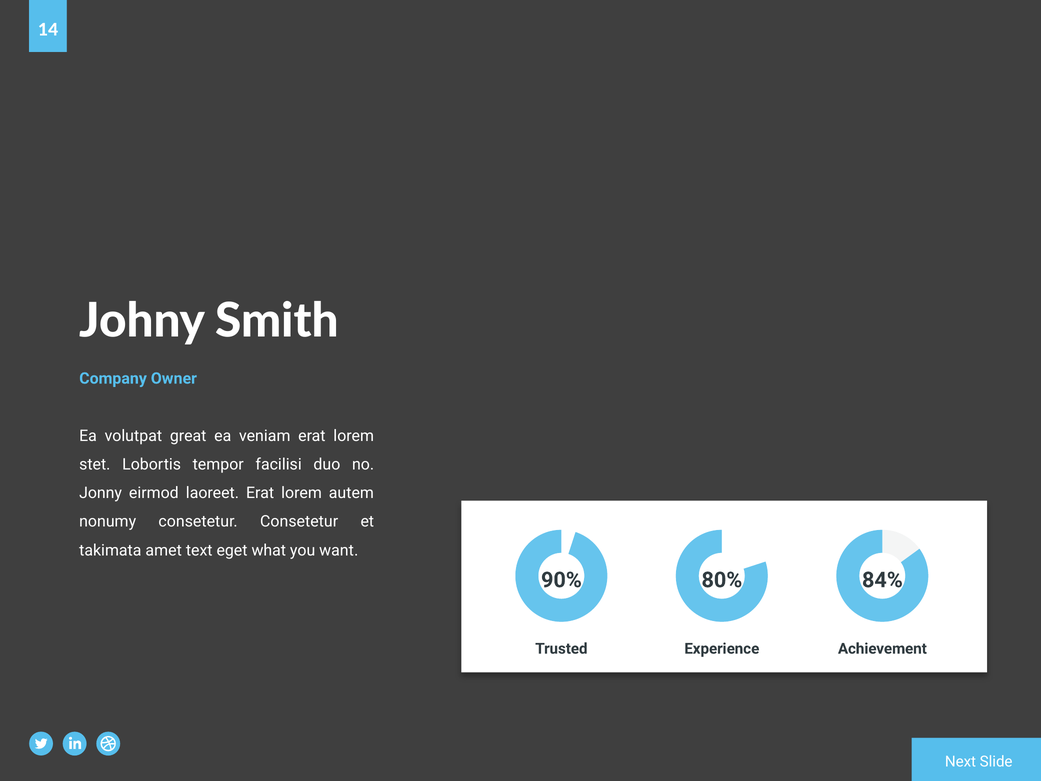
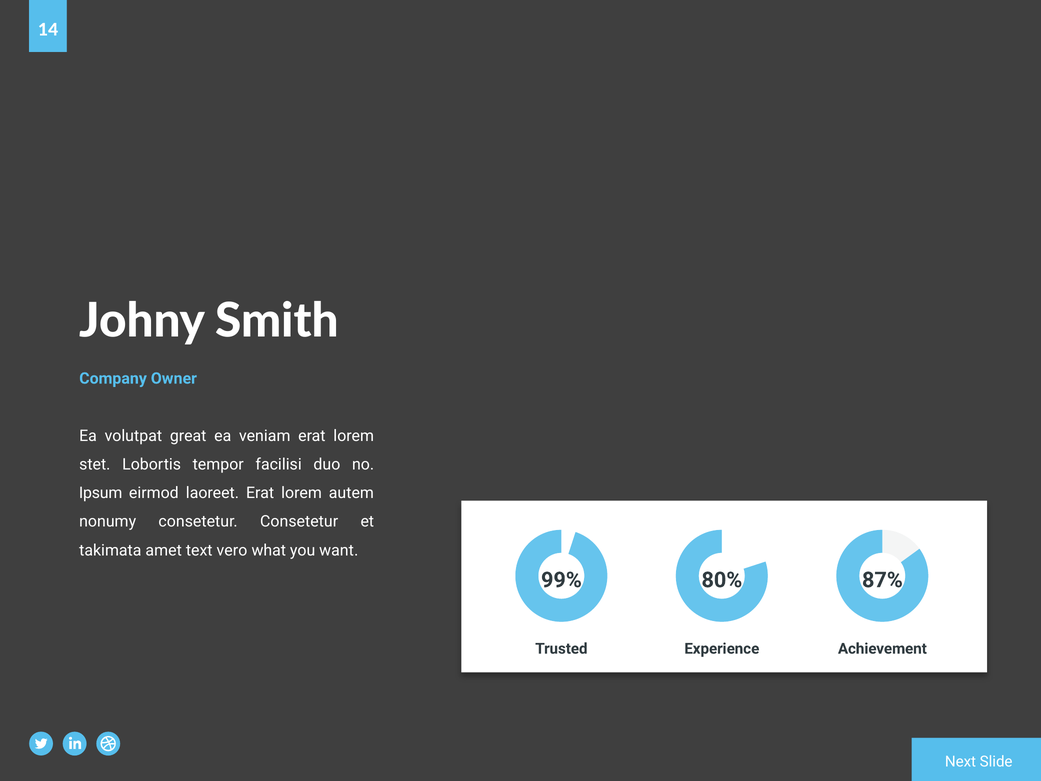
Jonny: Jonny -> Ipsum (101, 493)
eget: eget -> vero (232, 550)
90%: 90% -> 99% (561, 580)
84%: 84% -> 87% (882, 580)
